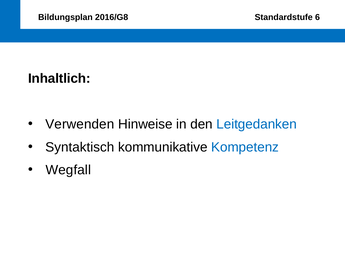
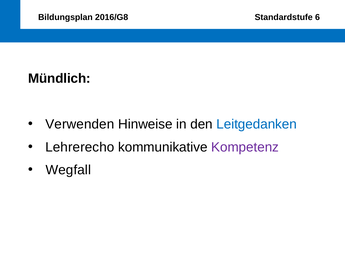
Inhaltlich: Inhaltlich -> Mündlich (59, 78)
Syntaktisch: Syntaktisch -> Lehrerecho (80, 147)
Kompetenz colour: blue -> purple (245, 147)
